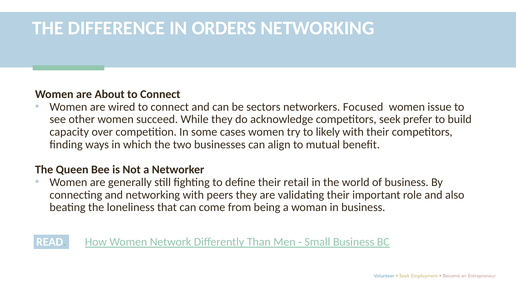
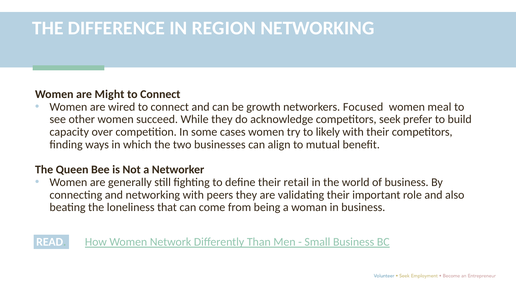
ORDERS: ORDERS -> REGION (224, 28)
About: About -> Might (110, 94)
sectors: sectors -> growth (263, 107)
issue: issue -> meal (439, 107)
